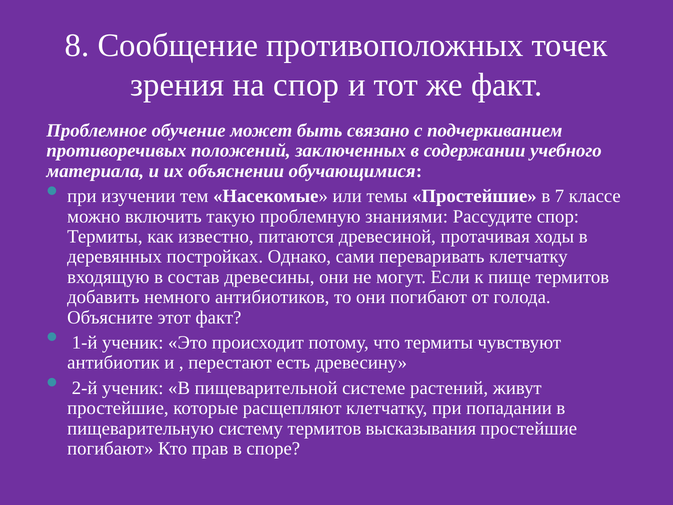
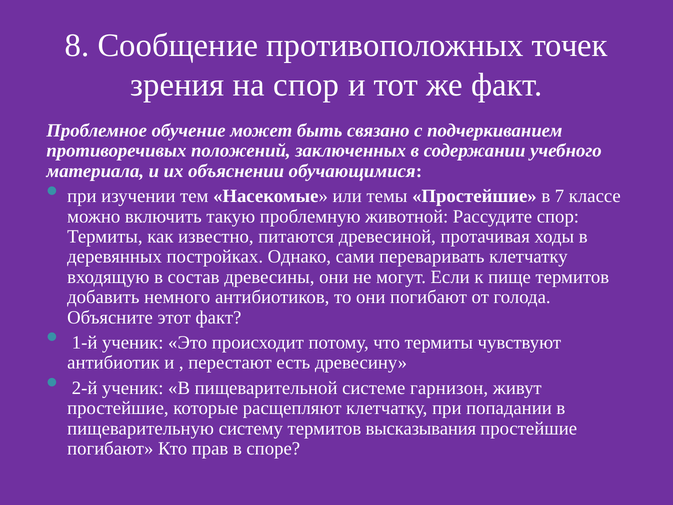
знаниями: знаниями -> животной (407, 216)
растений: растений -> гарнизон (449, 388)
